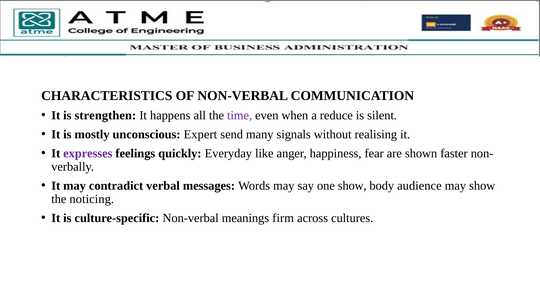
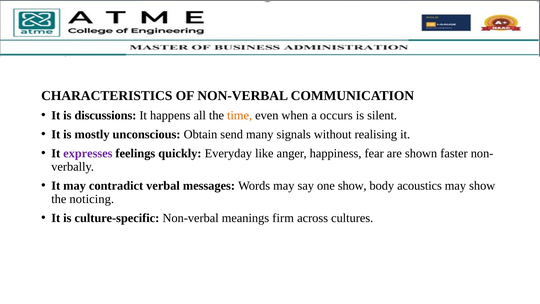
strengthen: strengthen -> discussions (105, 115)
time colour: purple -> orange (240, 115)
reduce: reduce -> occurs (336, 115)
Expert: Expert -> Obtain (201, 134)
audience: audience -> acoustics (420, 185)
